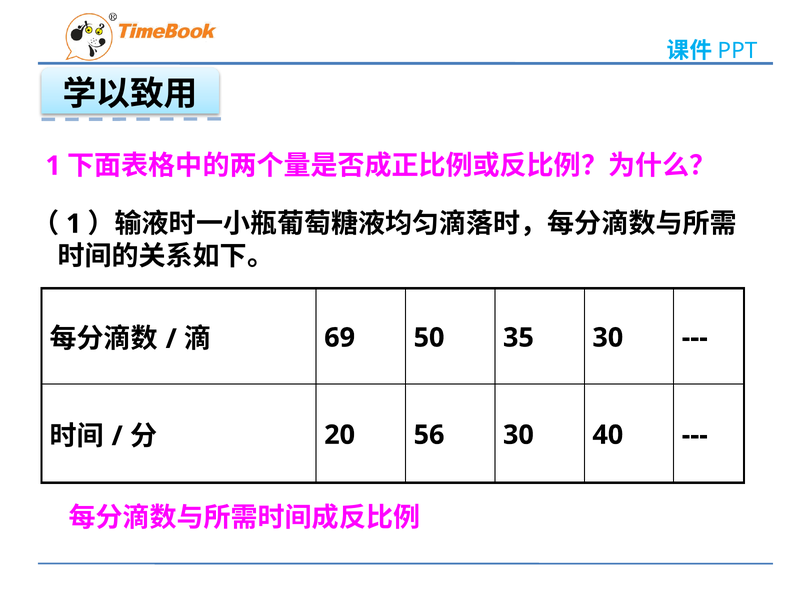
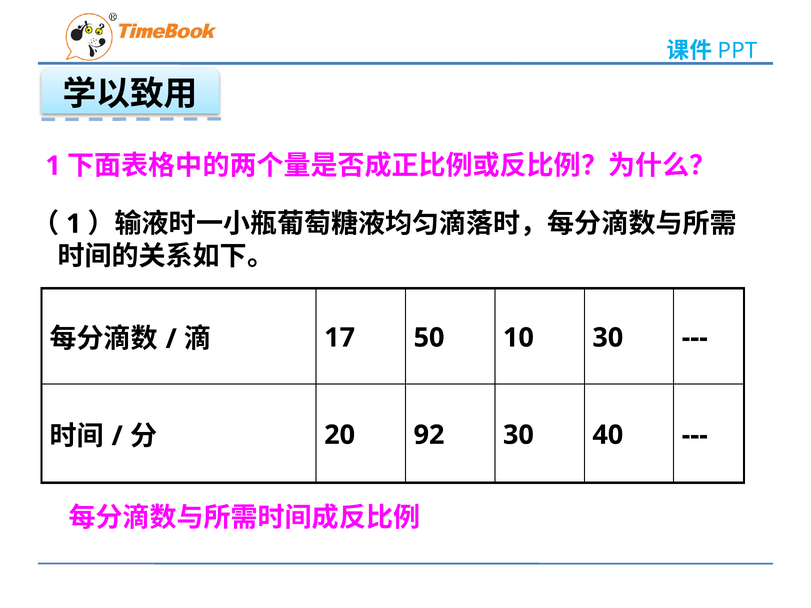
69: 69 -> 17 (340, 338)
35: 35 -> 10 (518, 338)
56: 56 -> 92 (429, 435)
